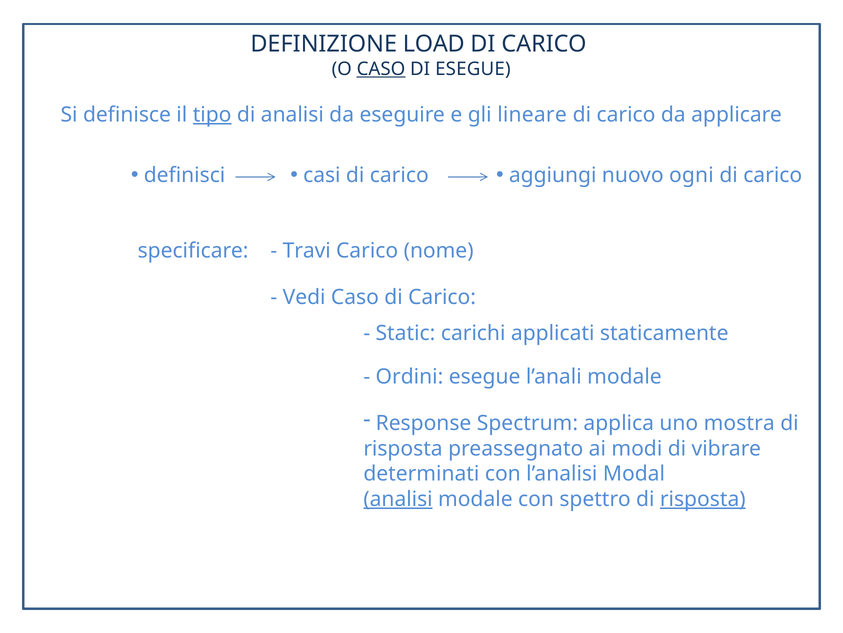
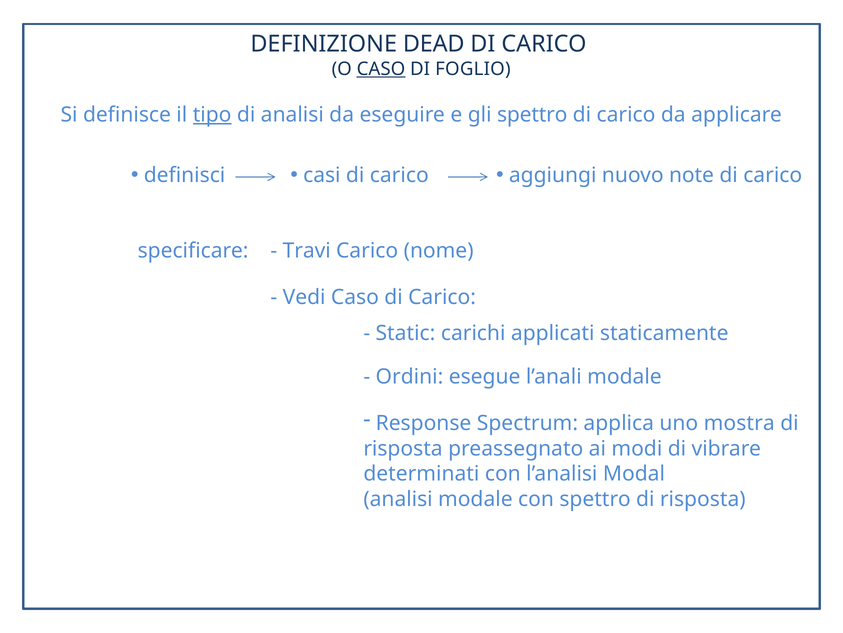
LOAD: LOAD -> DEAD (434, 44)
DI ESEGUE: ESEGUE -> FOGLIO (473, 69)
gli lineare: lineare -> spettro (532, 114)
ogni: ogni -> note (692, 175)
analisi underline: present -> none (398, 499)
risposta underline: present -> none (703, 499)
